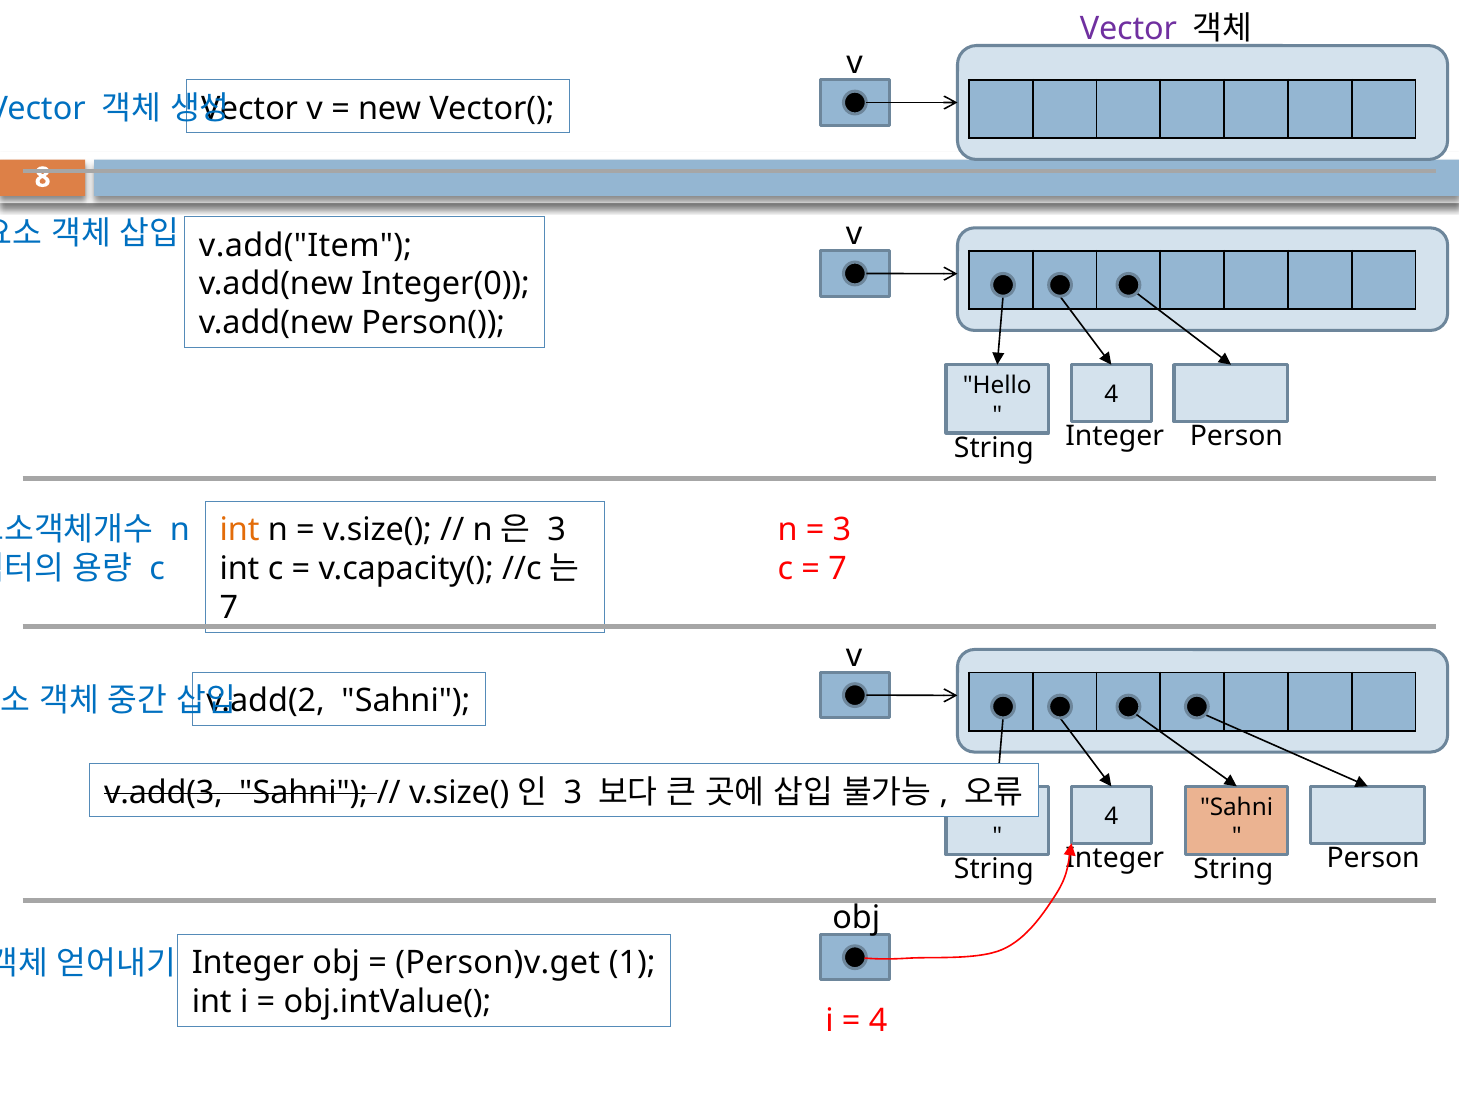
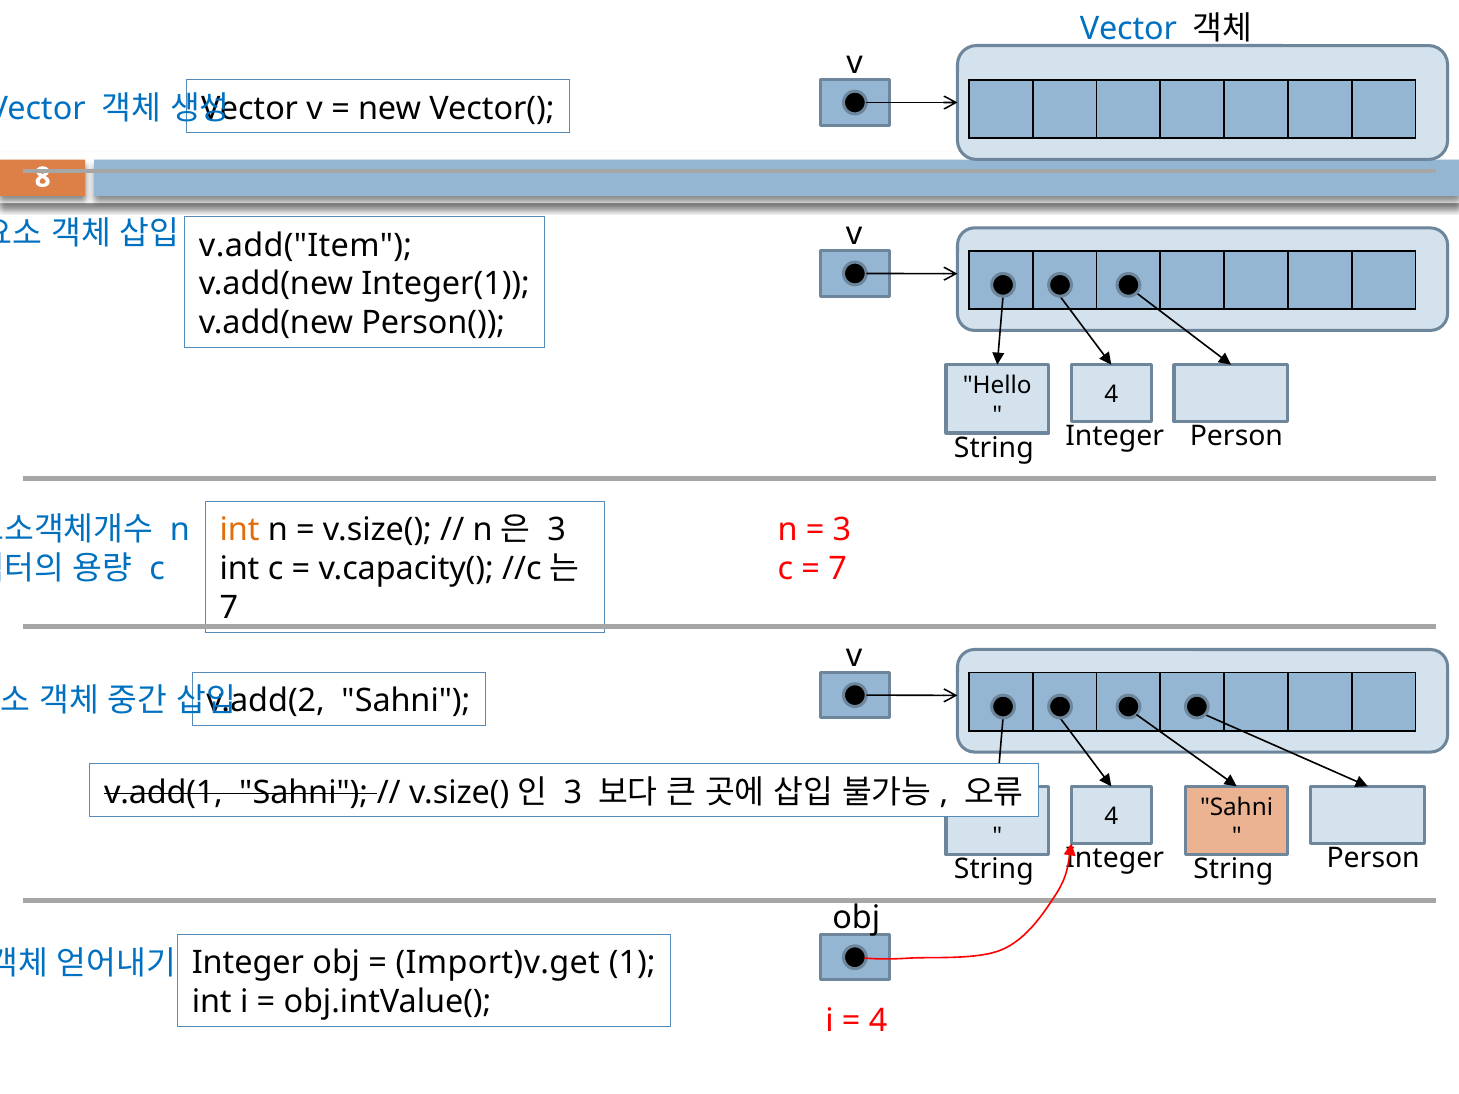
Vector colour: purple -> blue (1128, 29)
Integer(0: Integer(0 -> Integer(1 (446, 284)
v.add(3: v.add(3 -> v.add(1 (164, 793)
Person)v.get: Person)v.get -> Import)v.get (498, 964)
